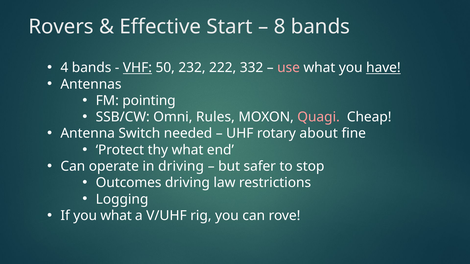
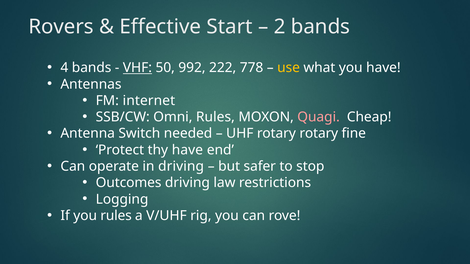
8: 8 -> 2 (280, 27)
232: 232 -> 992 (192, 68)
332: 332 -> 778 (252, 68)
use colour: pink -> yellow (289, 68)
have underline: present -> none (383, 68)
pointing: pointing -> internet (149, 101)
rotary about: about -> rotary (319, 134)
thy what: what -> have (187, 150)
you what: what -> rules (116, 216)
